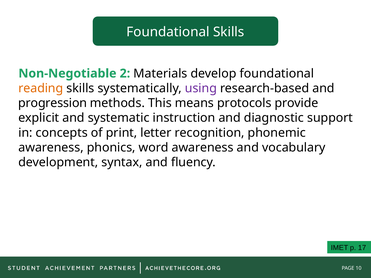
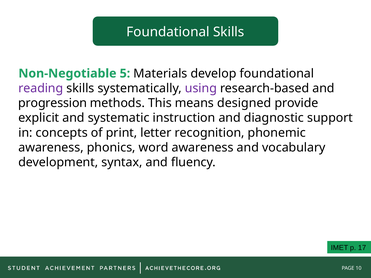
2: 2 -> 5 (125, 74)
reading colour: orange -> purple (41, 88)
protocols: protocols -> designed (244, 103)
